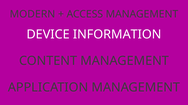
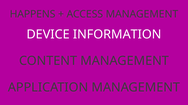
MODERN: MODERN -> HAPPENS (33, 14)
